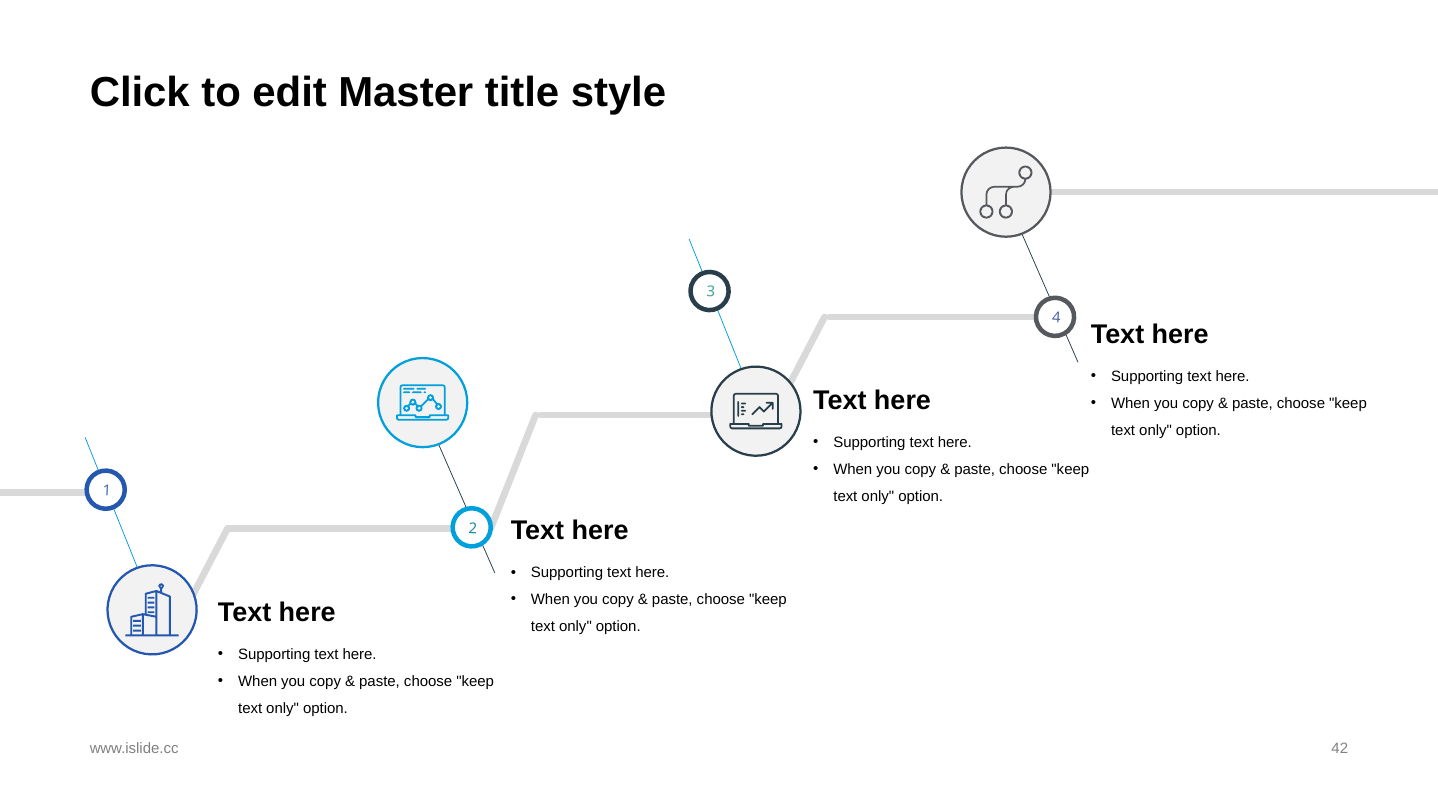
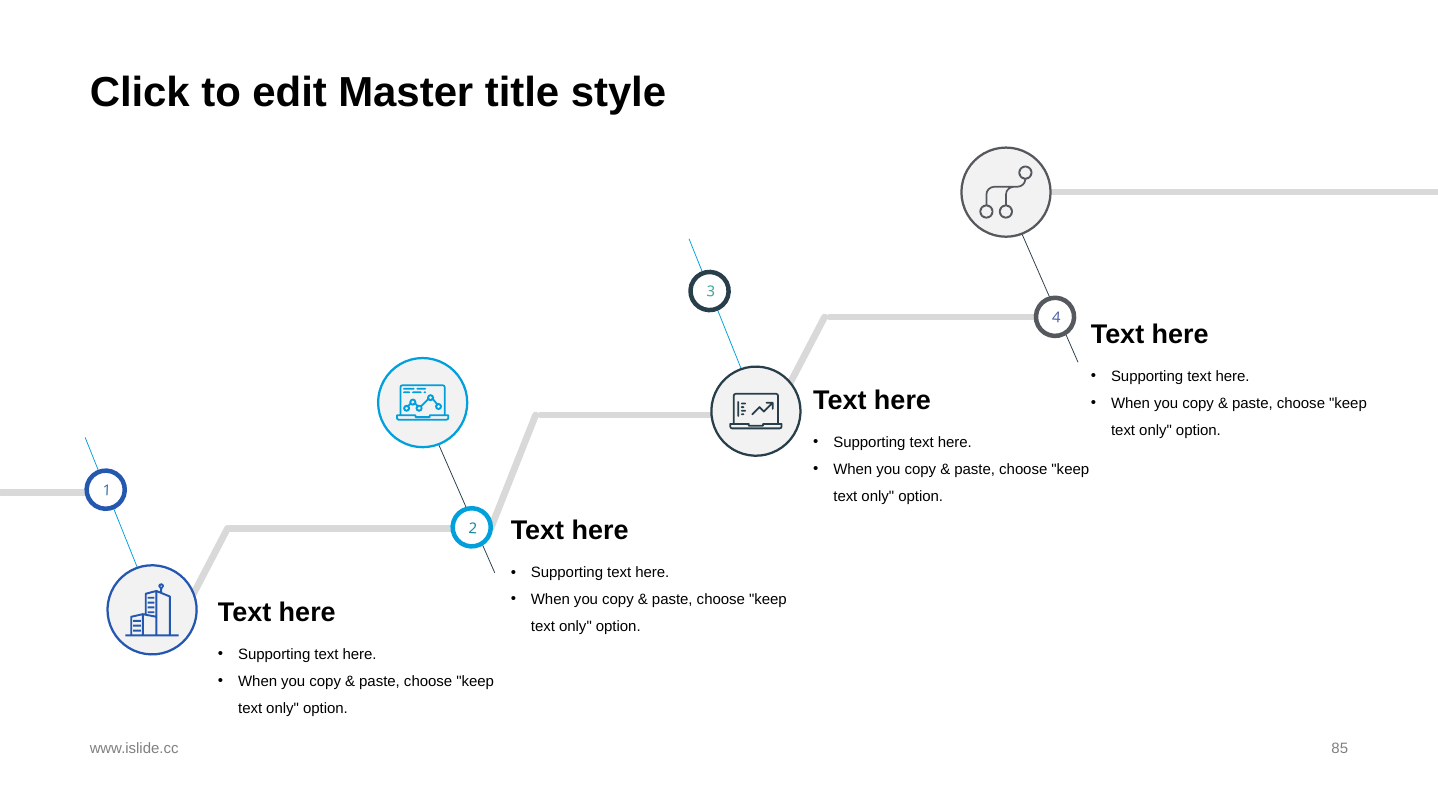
42: 42 -> 85 (1340, 749)
